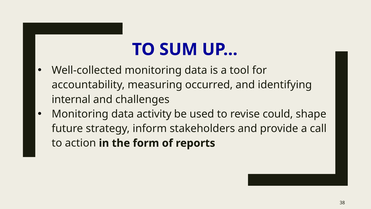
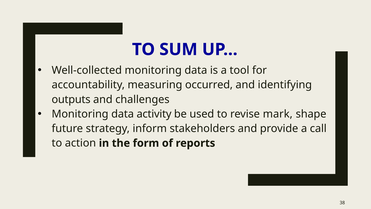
internal: internal -> outputs (71, 99)
could: could -> mark (278, 114)
